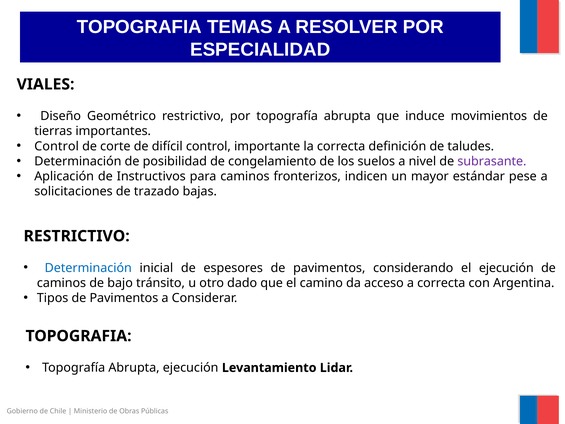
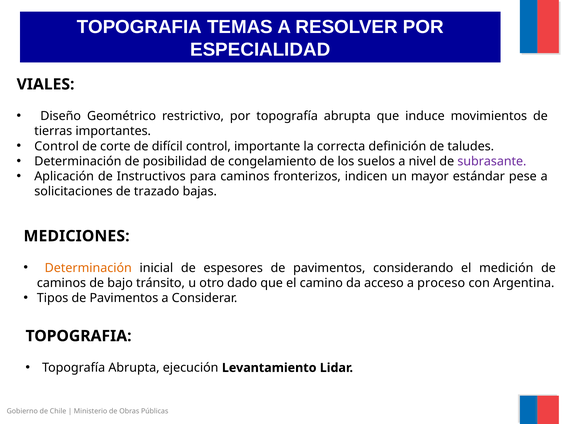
RESTRICTIVO: RESTRICTIVO -> MEDICIONES (77, 236)
Determinación colour: blue -> orange (88, 268)
el ejecución: ejecución -> medición (506, 268)
a correcta: correcta -> proceso (441, 283)
